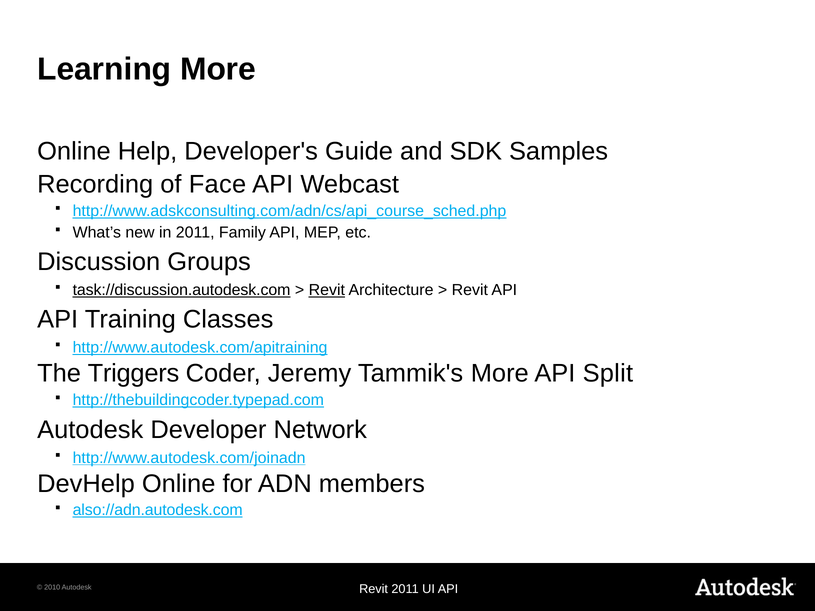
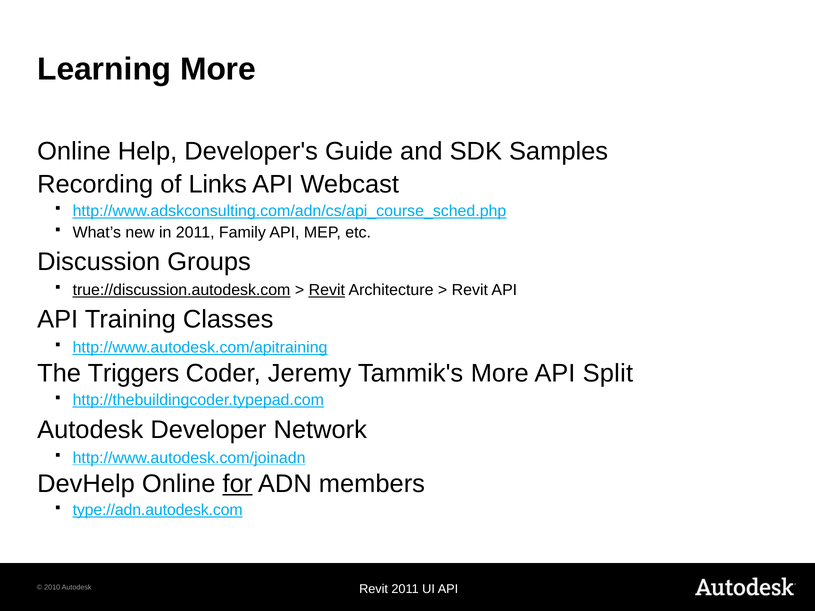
Face: Face -> Links (218, 184)
task://discussion.autodesk.com: task://discussion.autodesk.com -> true://discussion.autodesk.com (182, 290)
for underline: none -> present (237, 484)
also://adn.autodesk.com: also://adn.autodesk.com -> type://adn.autodesk.com (158, 510)
